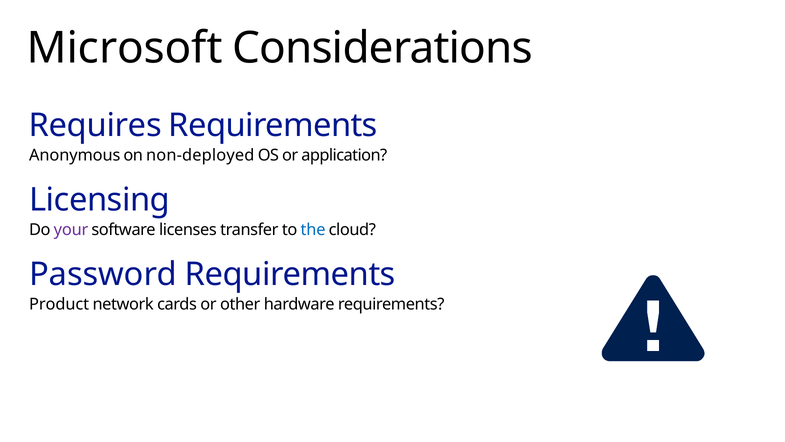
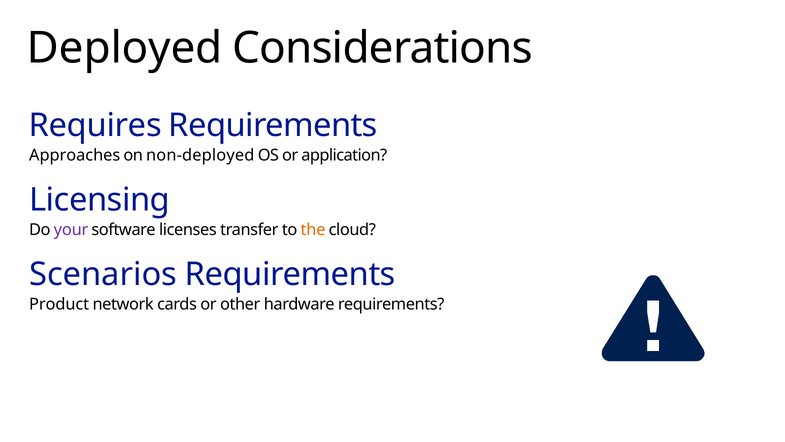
Microsoft: Microsoft -> Deployed (125, 48)
Anonymous: Anonymous -> Approaches (75, 155)
the colour: blue -> orange (313, 230)
Password: Password -> Scenarios (103, 274)
